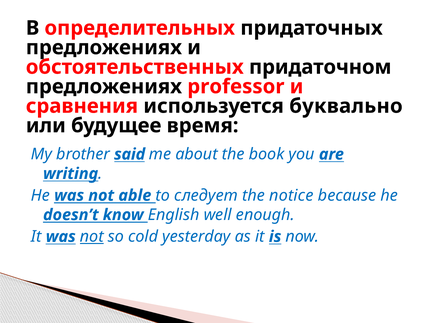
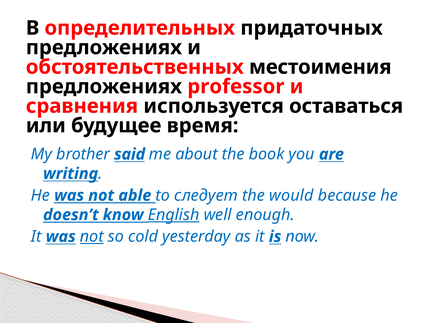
придаточном: придаточном -> местоимения (320, 67)
буквально: буквально -> оставаться (346, 106)
notice: notice -> would (291, 196)
English underline: none -> present (174, 215)
